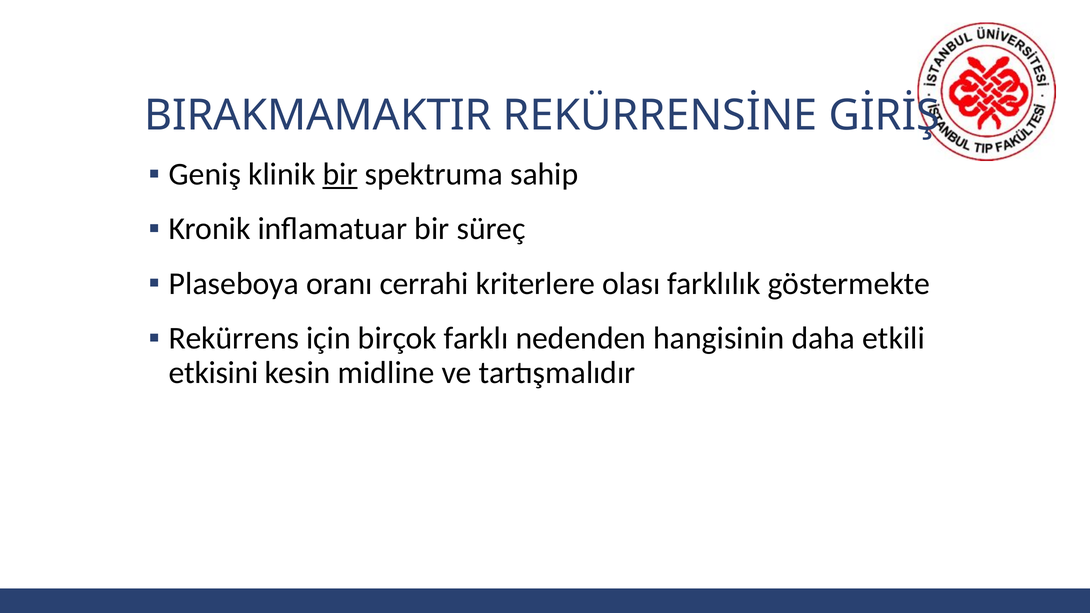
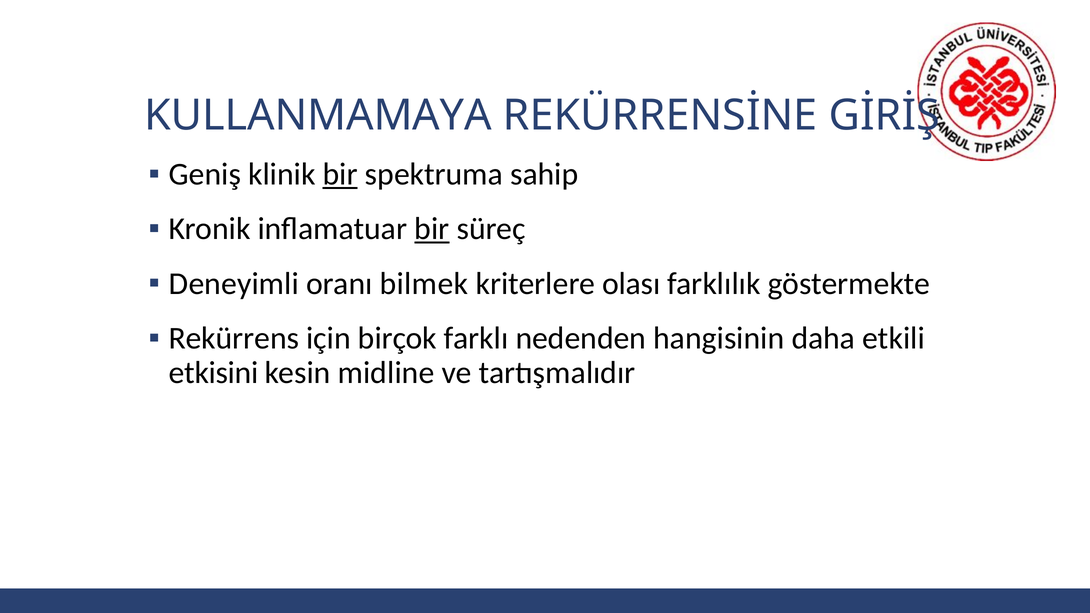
BIRAKMAMAKTIR: BIRAKMAMAKTIR -> KULLANMAMAYA (318, 115)
bir underline: none -> present (432, 229)
Plaseboya: Plaseboya -> Deneyimli (234, 284)
cerrahi: cerrahi -> bilmek (424, 284)
